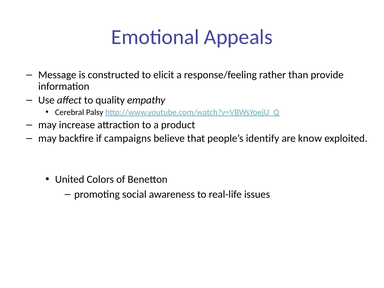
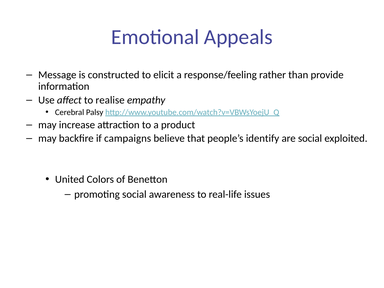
quality: quality -> realise (110, 100)
are know: know -> social (310, 138)
